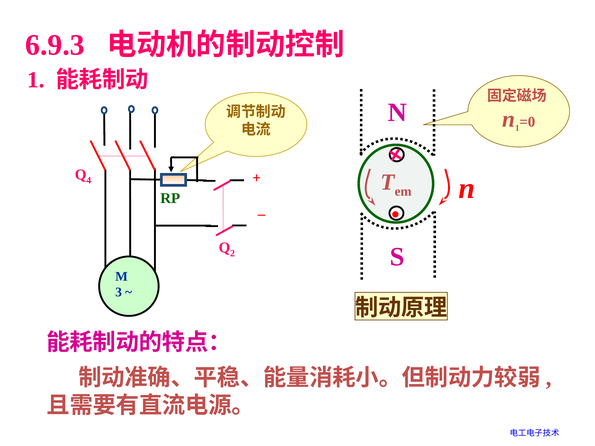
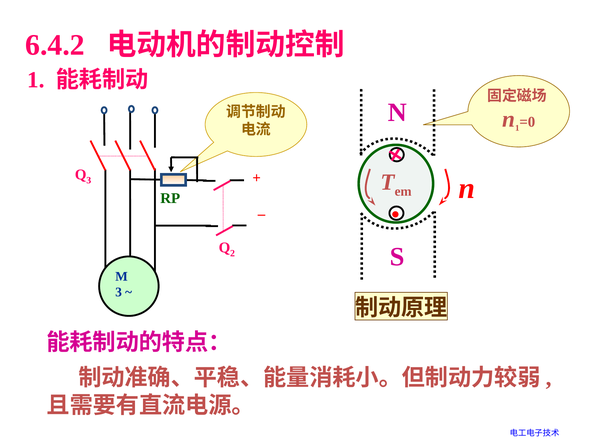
6.9.3: 6.9.3 -> 6.4.2 (55, 45)
4: 4 -> 3 (89, 180)
